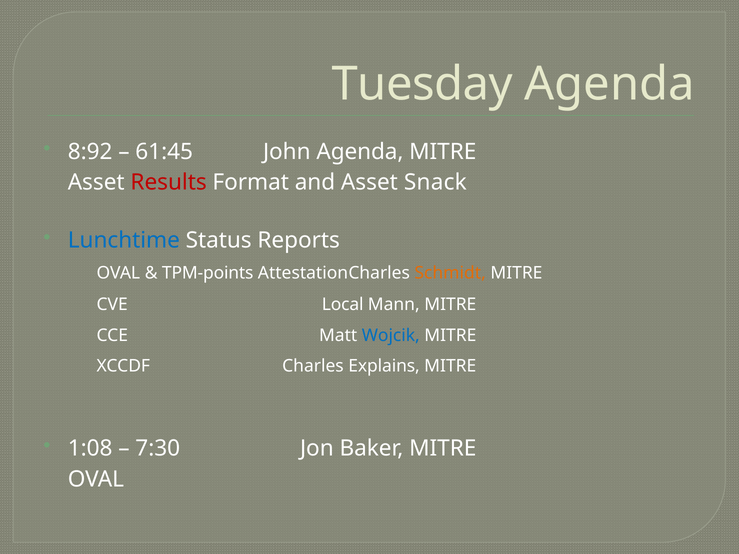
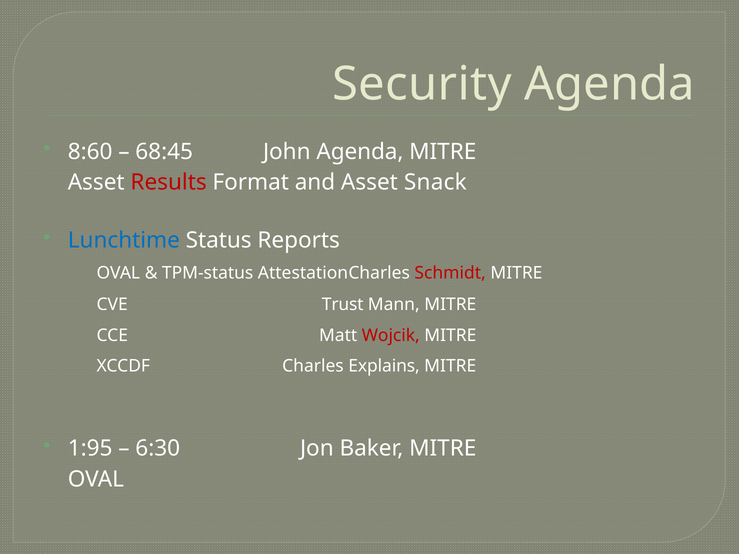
Tuesday: Tuesday -> Security (422, 84)
8:92: 8:92 -> 8:60 (90, 152)
61:45: 61:45 -> 68:45 (164, 152)
TPM-points: TPM-points -> TPM-status (208, 273)
Schmidt colour: orange -> red (450, 273)
Local: Local -> Trust (343, 305)
Wojcik colour: blue -> red (391, 335)
1:08: 1:08 -> 1:95 (90, 449)
7:30: 7:30 -> 6:30 (158, 449)
